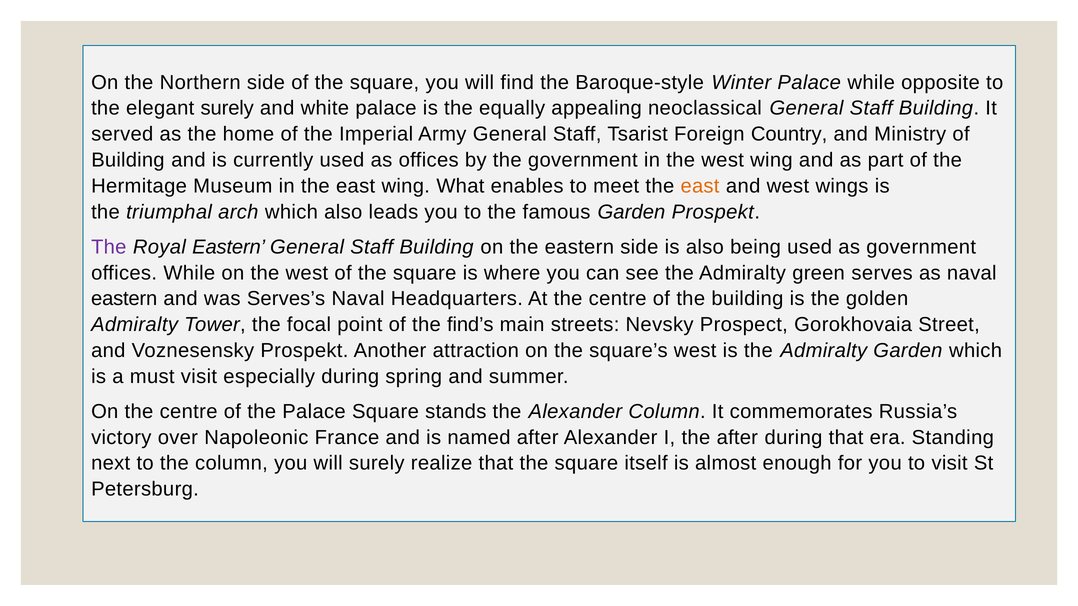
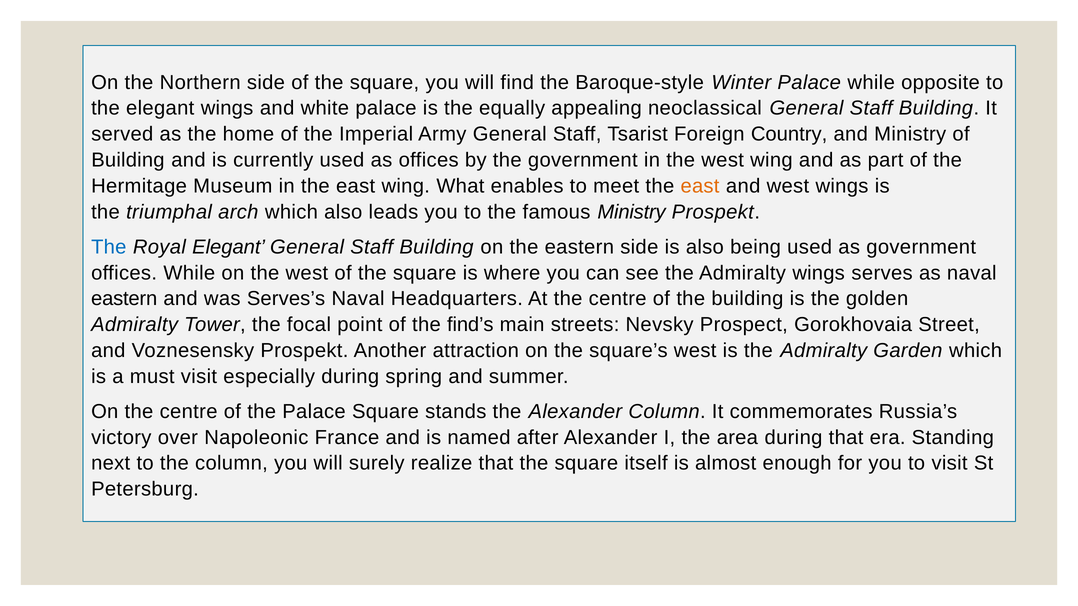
elegant surely: surely -> wings (227, 108)
famous Garden: Garden -> Ministry (632, 212)
The colour: purple -> blue (109, 247)
Royal Eastern: Eastern -> Elegant (229, 247)
Admiralty green: green -> wings (819, 273)
the after: after -> area (737, 438)
